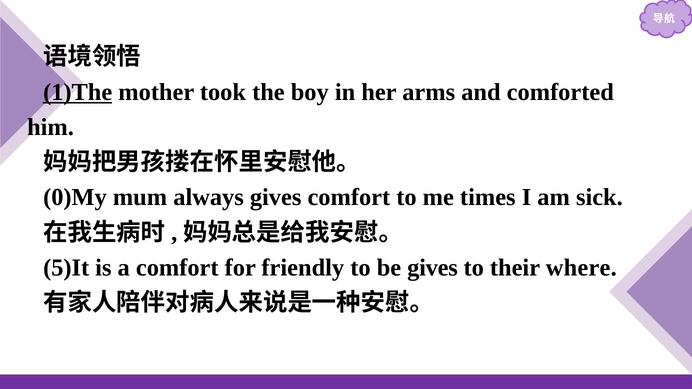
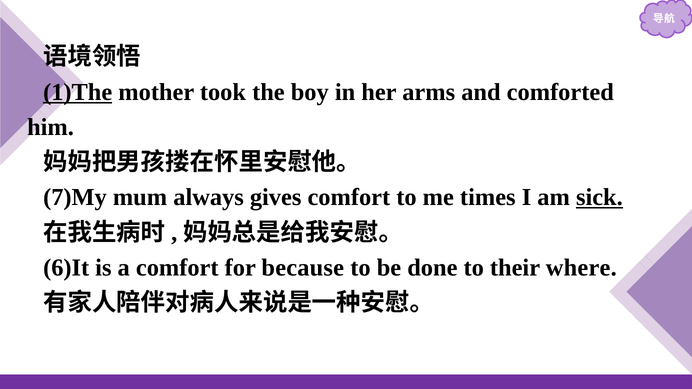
0)My: 0)My -> 7)My (75, 198)
sick underline: none -> present (599, 198)
5)It: 5)It -> 6)It (66, 268)
friendly: friendly -> because (303, 268)
be gives: gives -> done (432, 268)
